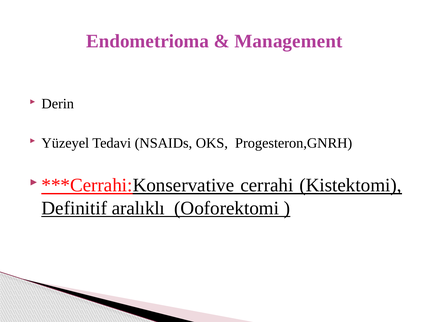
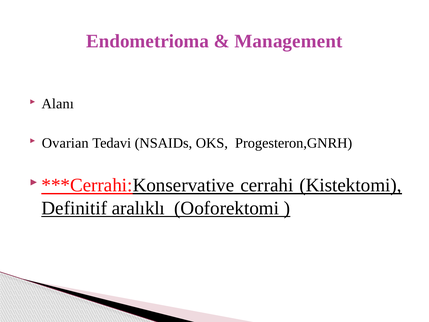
Derin: Derin -> Alanı (58, 104)
Yüzeyel: Yüzeyel -> Ovarian (65, 143)
